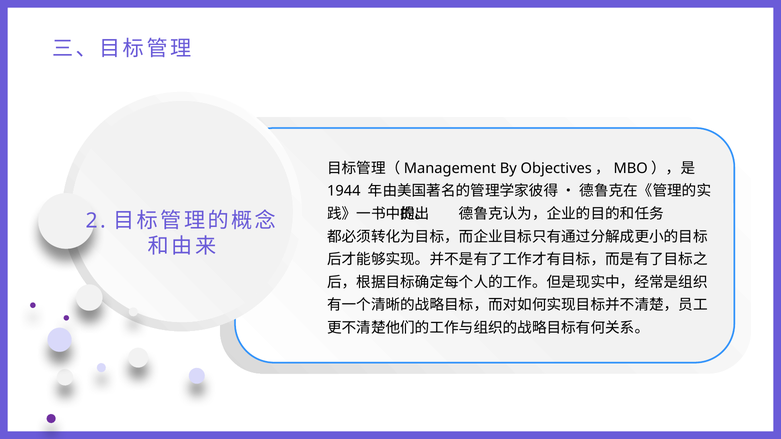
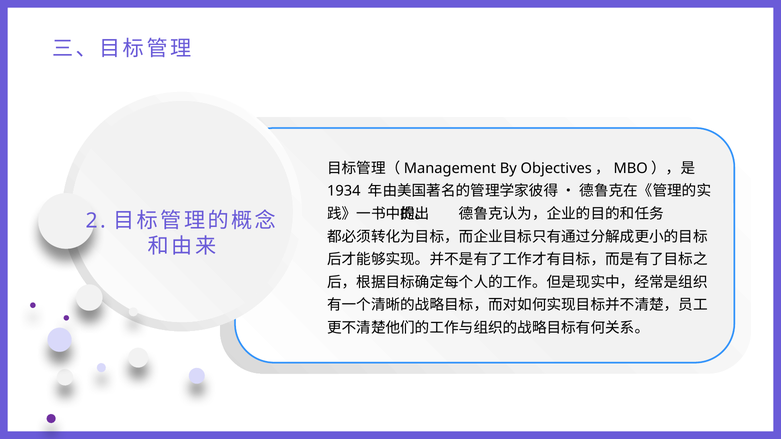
1944: 1944 -> 1934 (344, 191)
